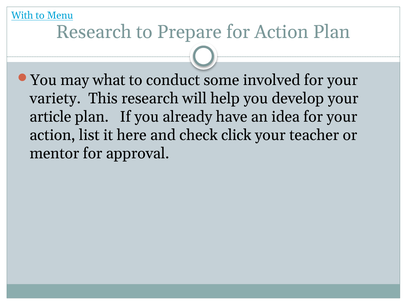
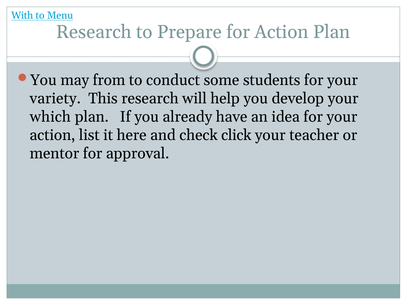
what: what -> from (109, 80)
involved: involved -> students (272, 80)
article: article -> which (50, 117)
